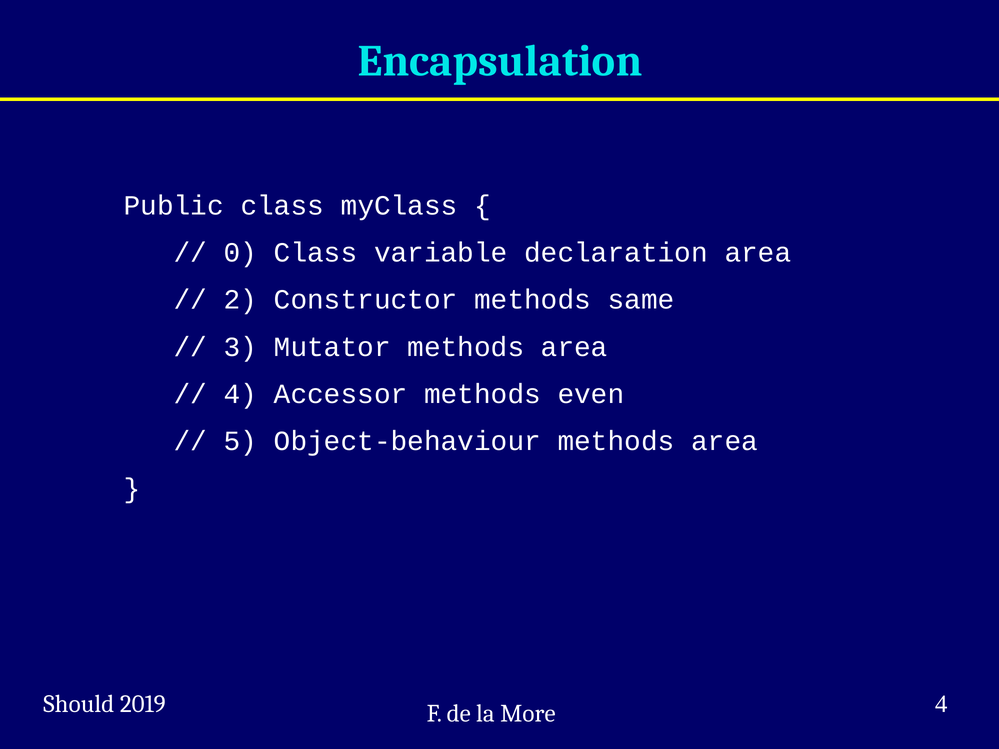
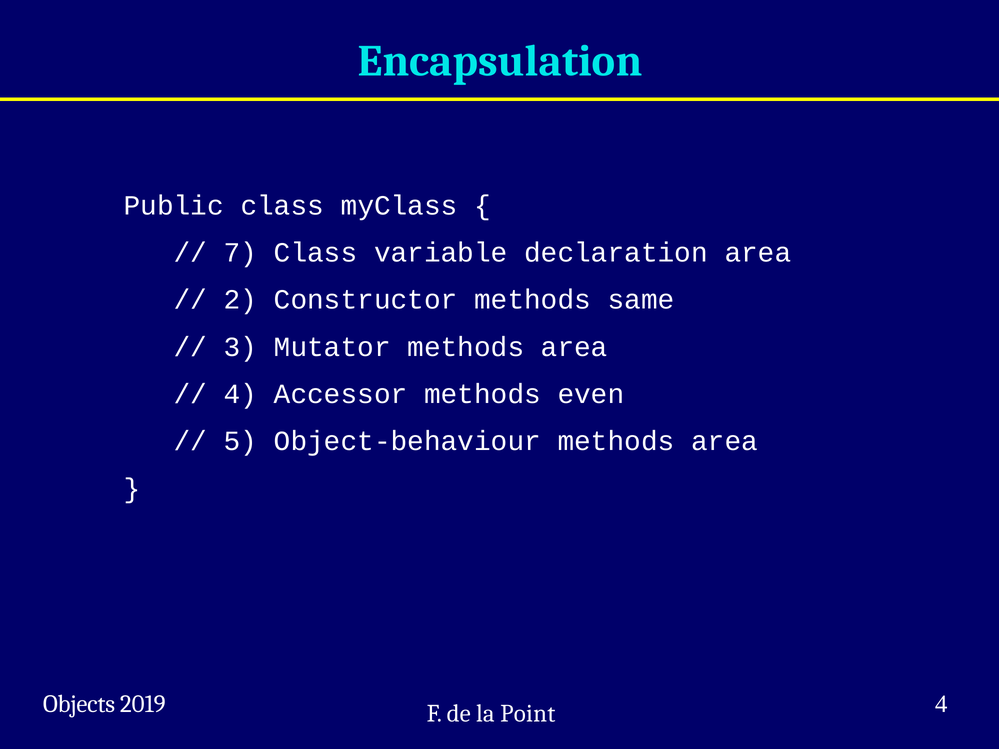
0: 0 -> 7 (240, 253)
Should: Should -> Objects (79, 704)
More: More -> Point (528, 714)
